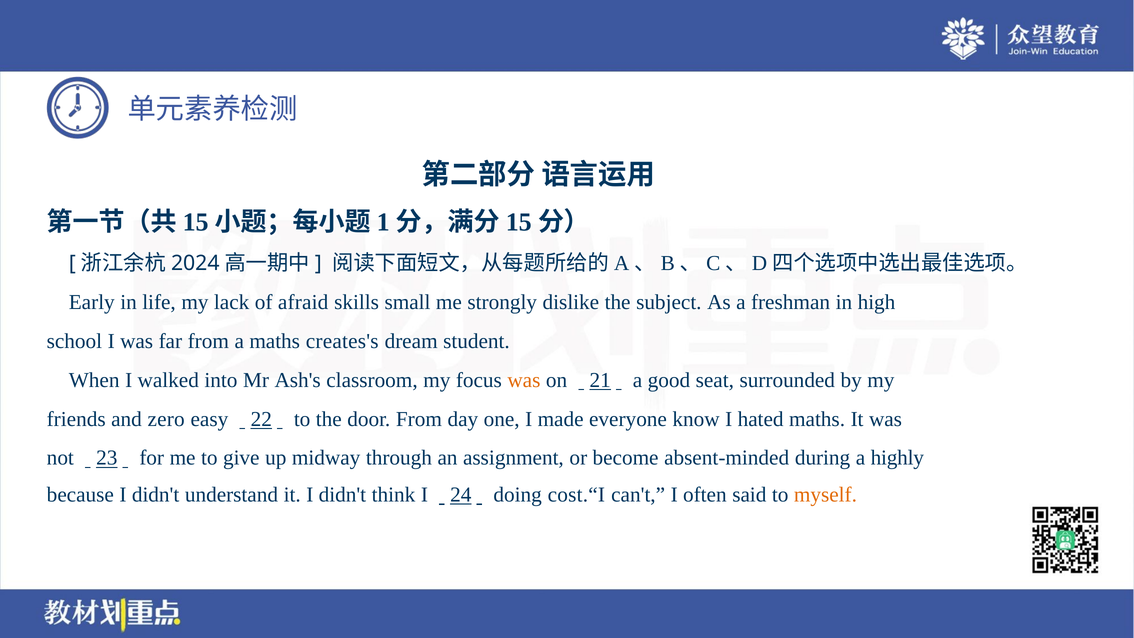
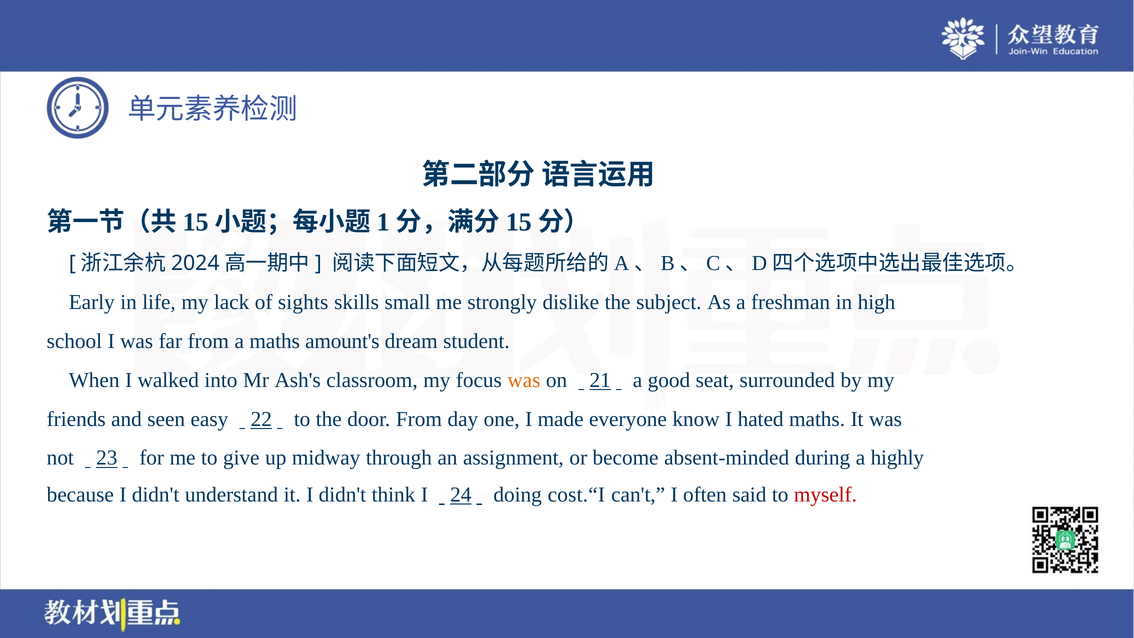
afraid: afraid -> sights (303, 302)
creates's: creates's -> amount's (342, 341)
zero: zero -> seen (166, 419)
myself colour: orange -> red (825, 495)
